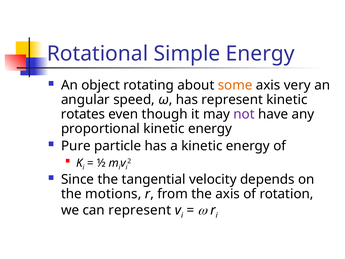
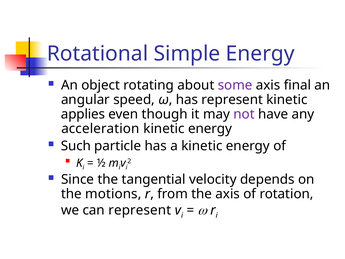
some colour: orange -> purple (235, 85)
very: very -> final (297, 85)
rotates: rotates -> applies (83, 114)
proportional: proportional -> acceleration (100, 129)
Pure: Pure -> Such (76, 146)
